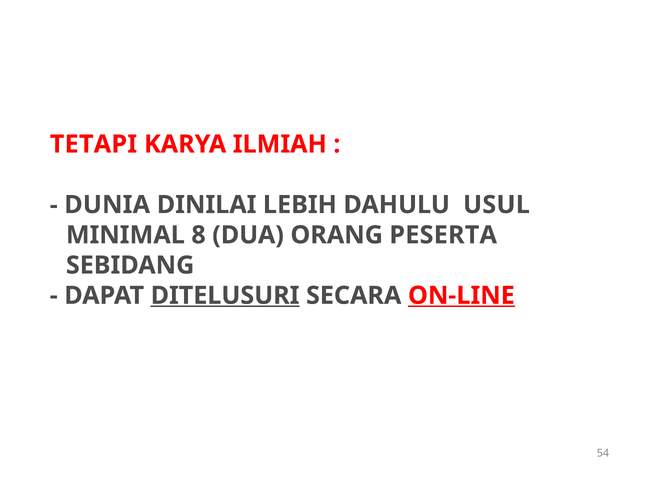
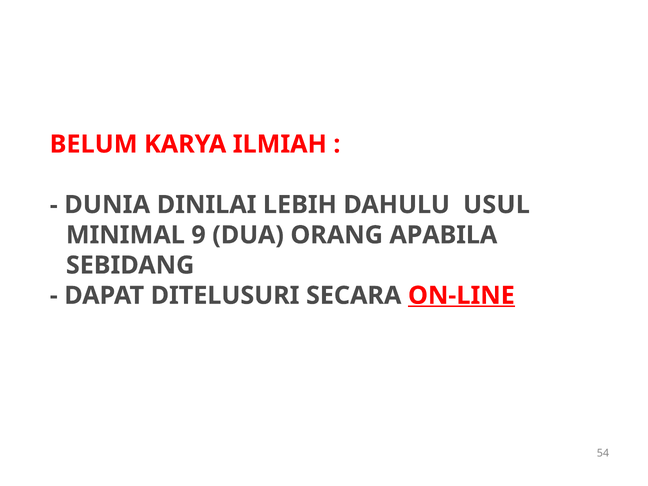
TETAPI: TETAPI -> BELUM (94, 144)
8: 8 -> 9 (199, 235)
PESERTA: PESERTA -> APABILA (443, 235)
DITELUSURI underline: present -> none (225, 296)
